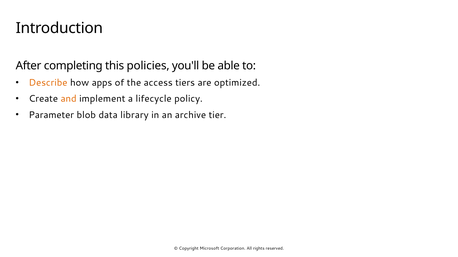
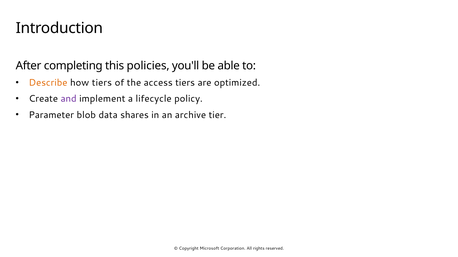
how apps: apps -> tiers (102, 83)
and colour: orange -> purple (69, 99)
library: library -> shares (135, 115)
